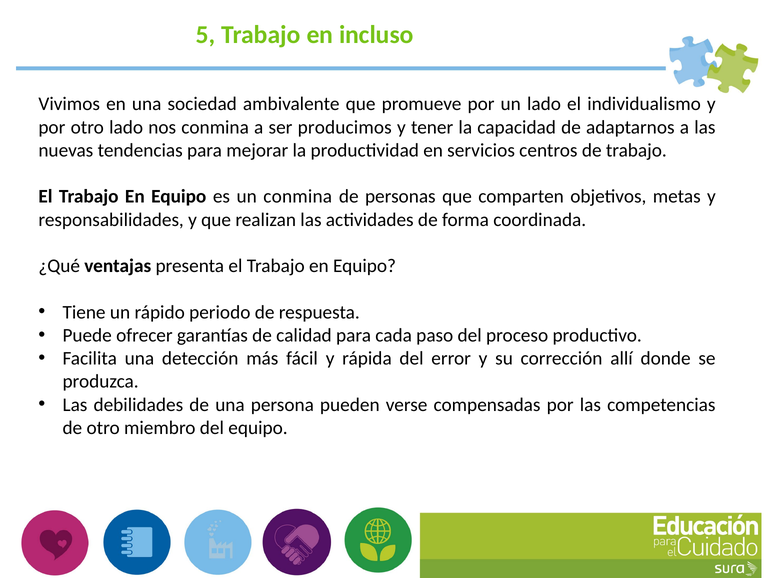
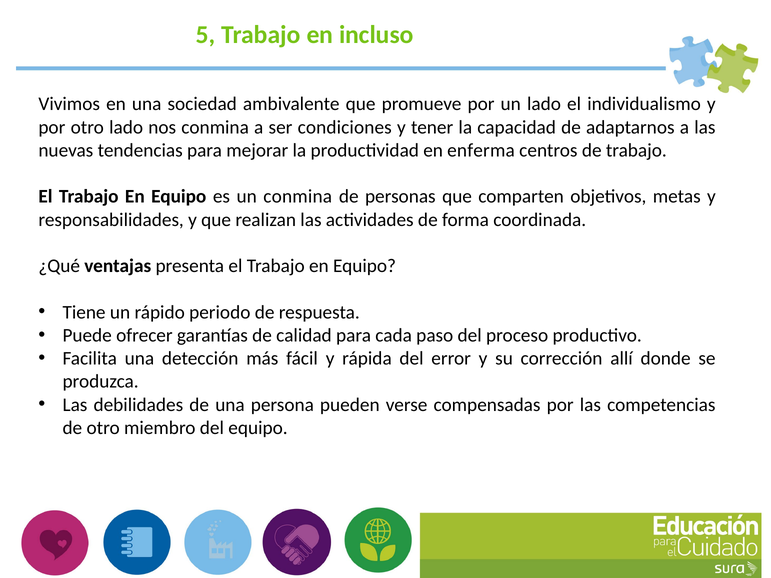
producimos: producimos -> condiciones (345, 127)
servicios: servicios -> enferma (481, 150)
